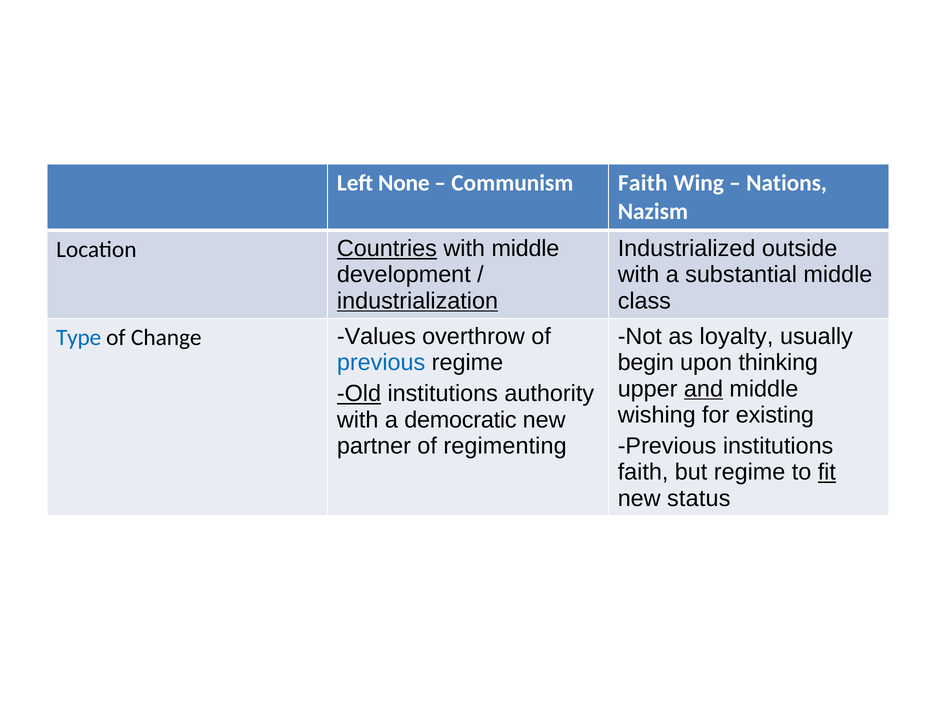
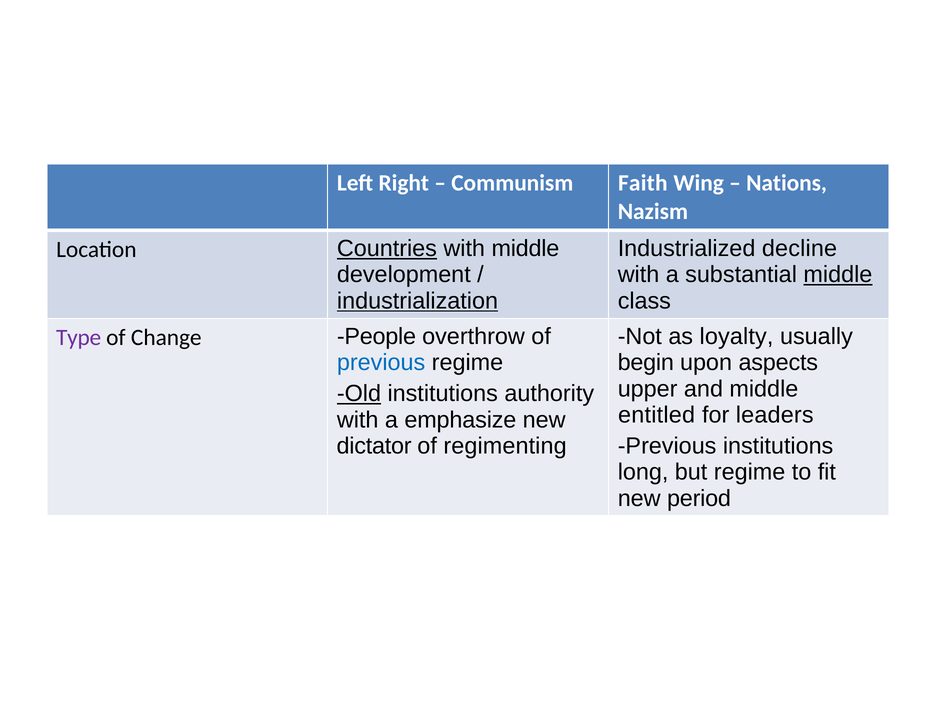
None: None -> Right (404, 183)
outside: outside -> decline (799, 248)
middle underline: none -> present (838, 275)
Type colour: blue -> purple (79, 338)
Values: Values -> People (376, 336)
thinking: thinking -> aspects (778, 363)
and underline: present -> none (703, 389)
wishing: wishing -> entitled (657, 415)
existing: existing -> leaders (775, 415)
democratic: democratic -> emphasize (460, 420)
partner: partner -> dictator (374, 446)
faith: faith -> long (643, 472)
fit underline: present -> none (827, 472)
status: status -> period (699, 498)
